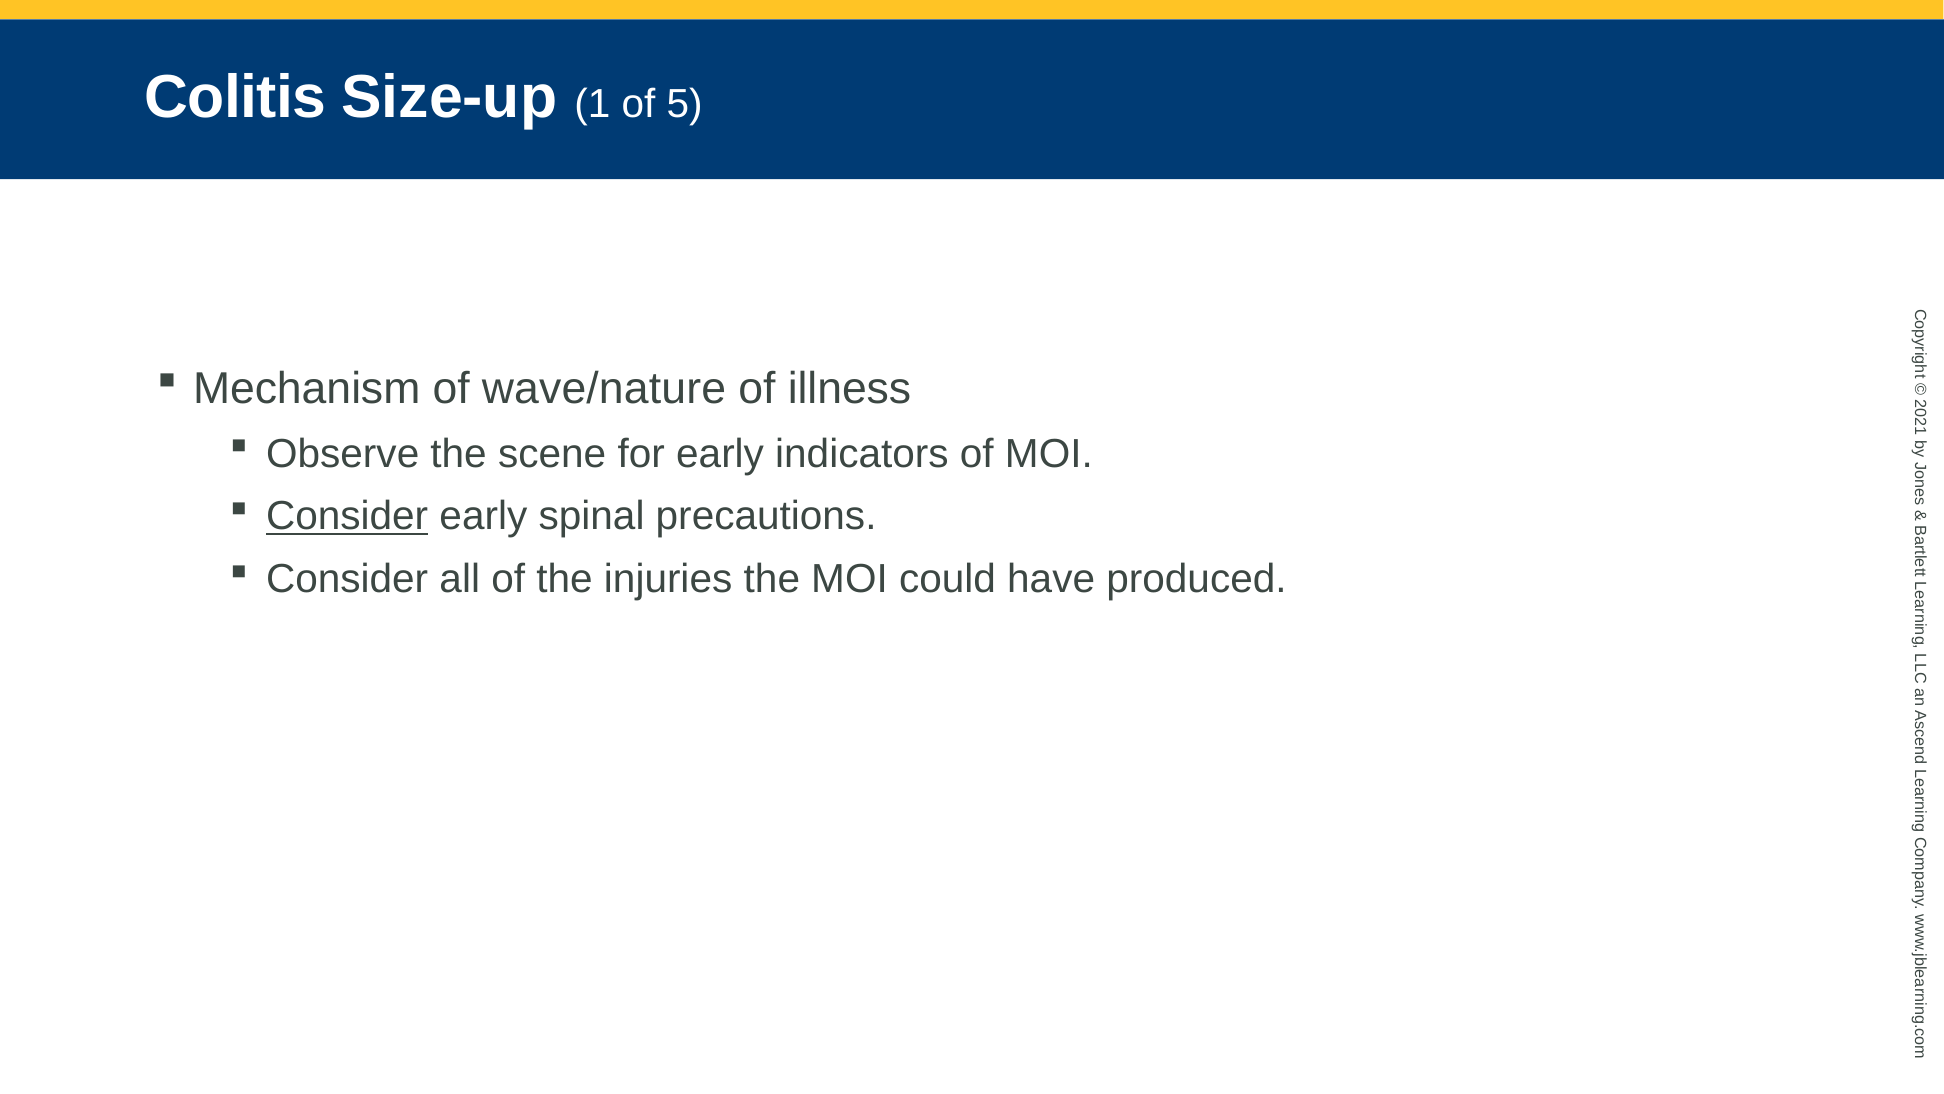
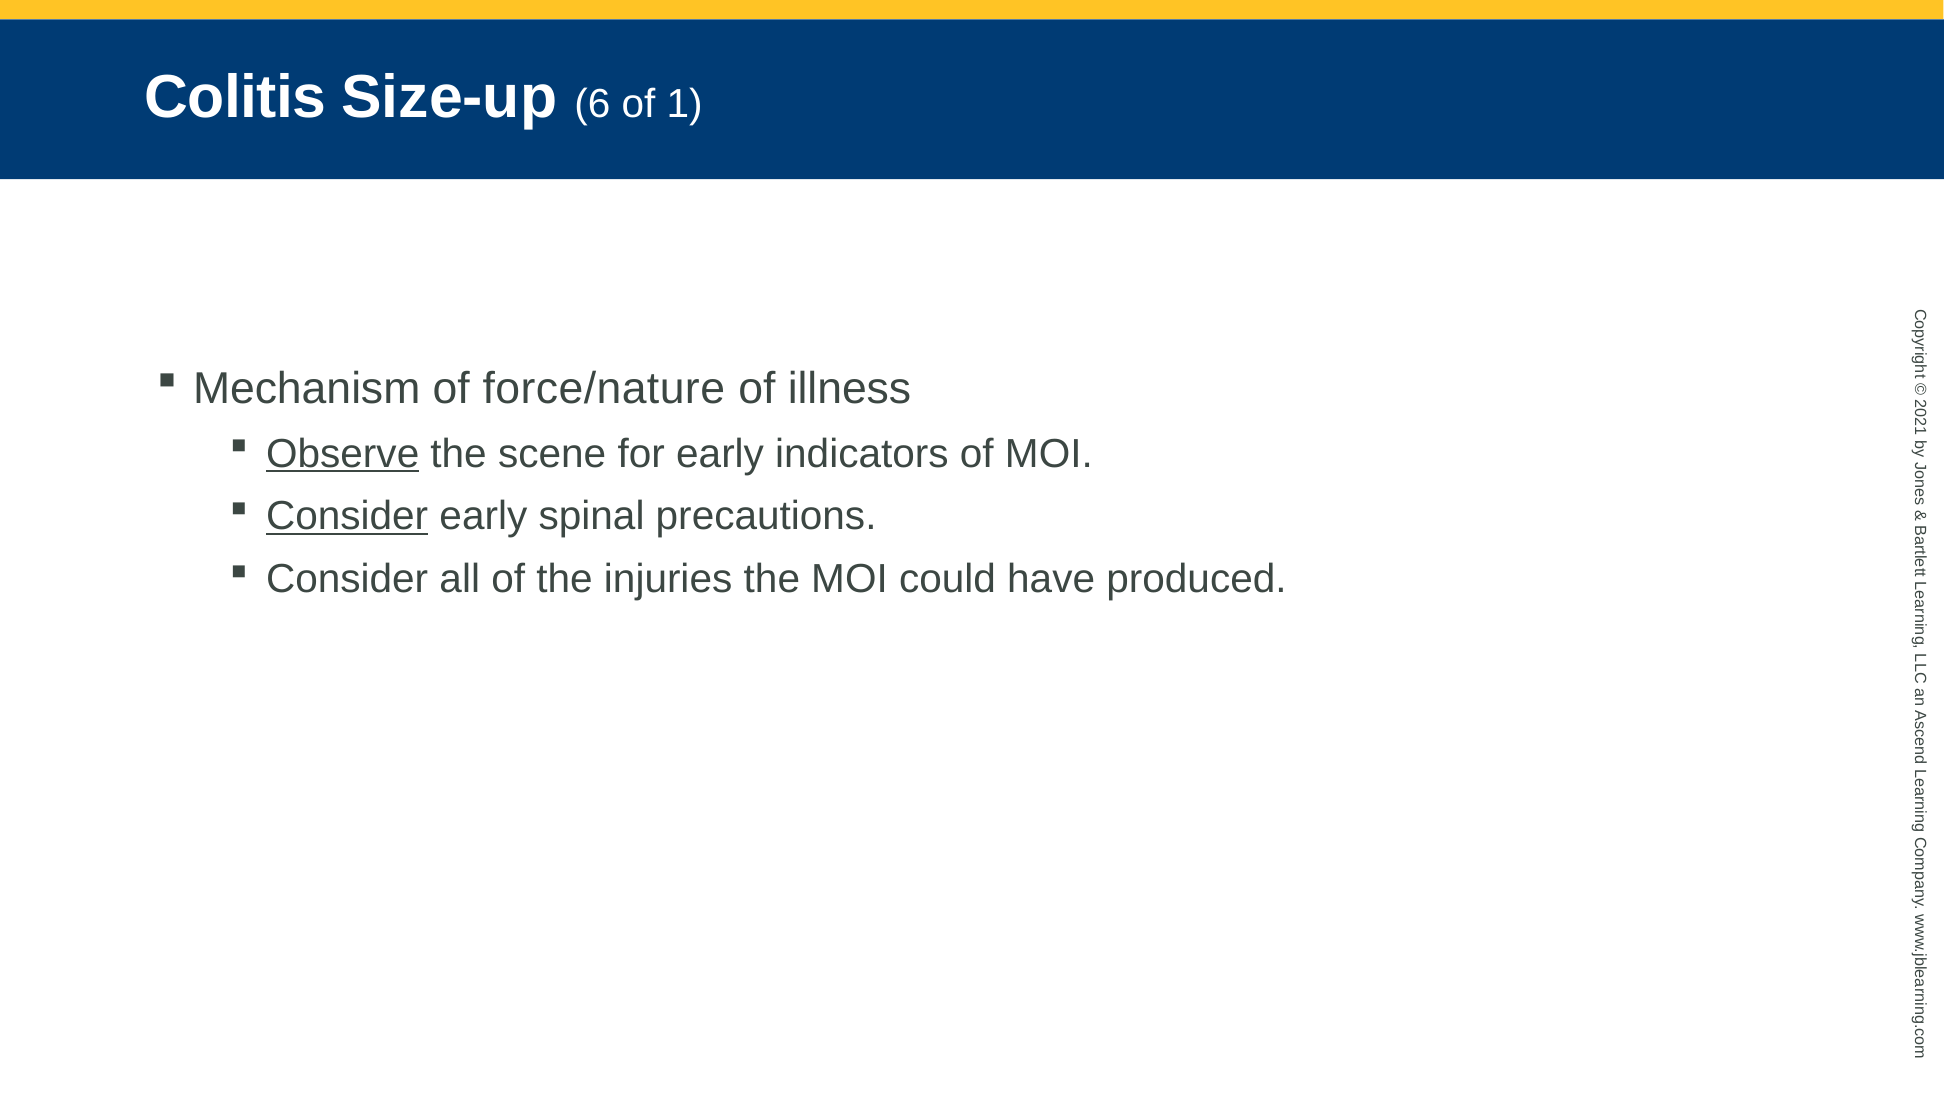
Size-up 1: 1 -> 6 (592, 104)
of 5: 5 -> 1 (685, 104)
wave/nature: wave/nature -> force/nature (604, 388)
Observe underline: none -> present (343, 453)
